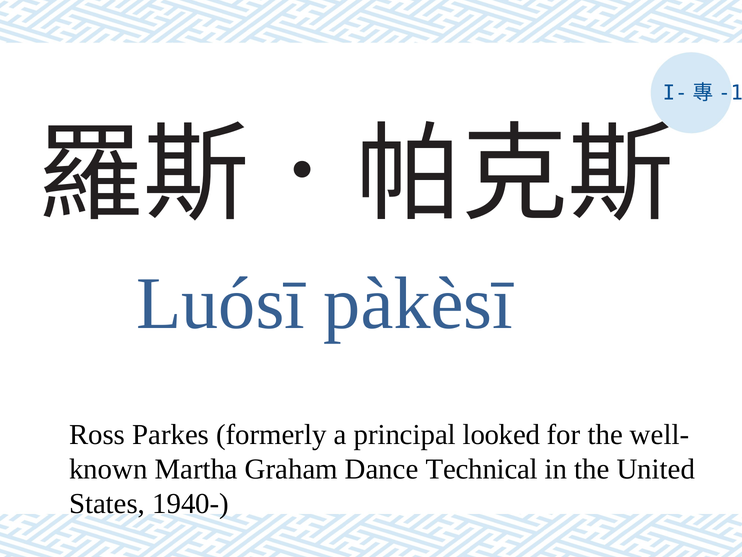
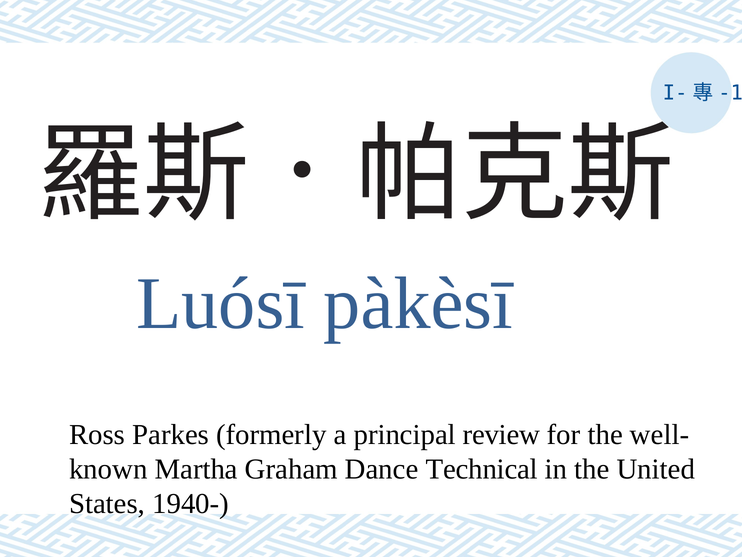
looked: looked -> review (502, 434)
